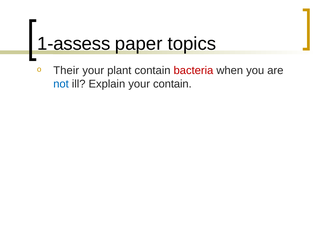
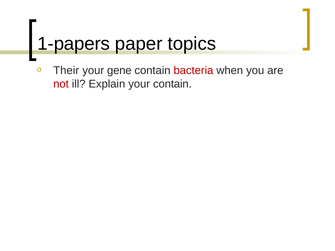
1-assess: 1-assess -> 1-papers (74, 44)
plant: plant -> gene (119, 71)
not colour: blue -> red (61, 84)
